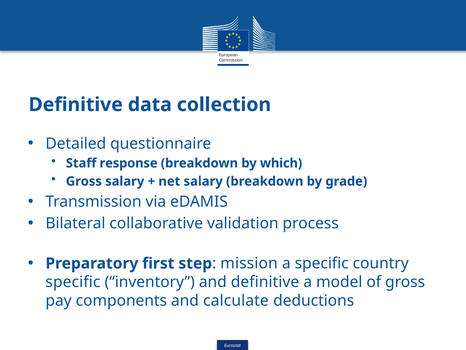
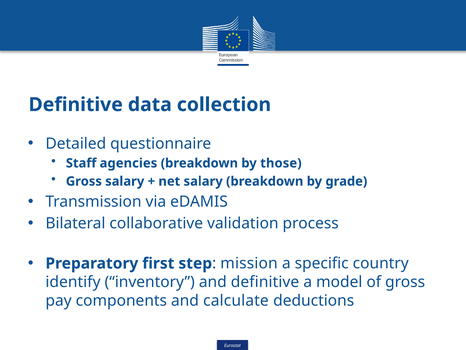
response: response -> agencies (128, 163)
which: which -> those (281, 163)
specific: specific -> identify (73, 282)
